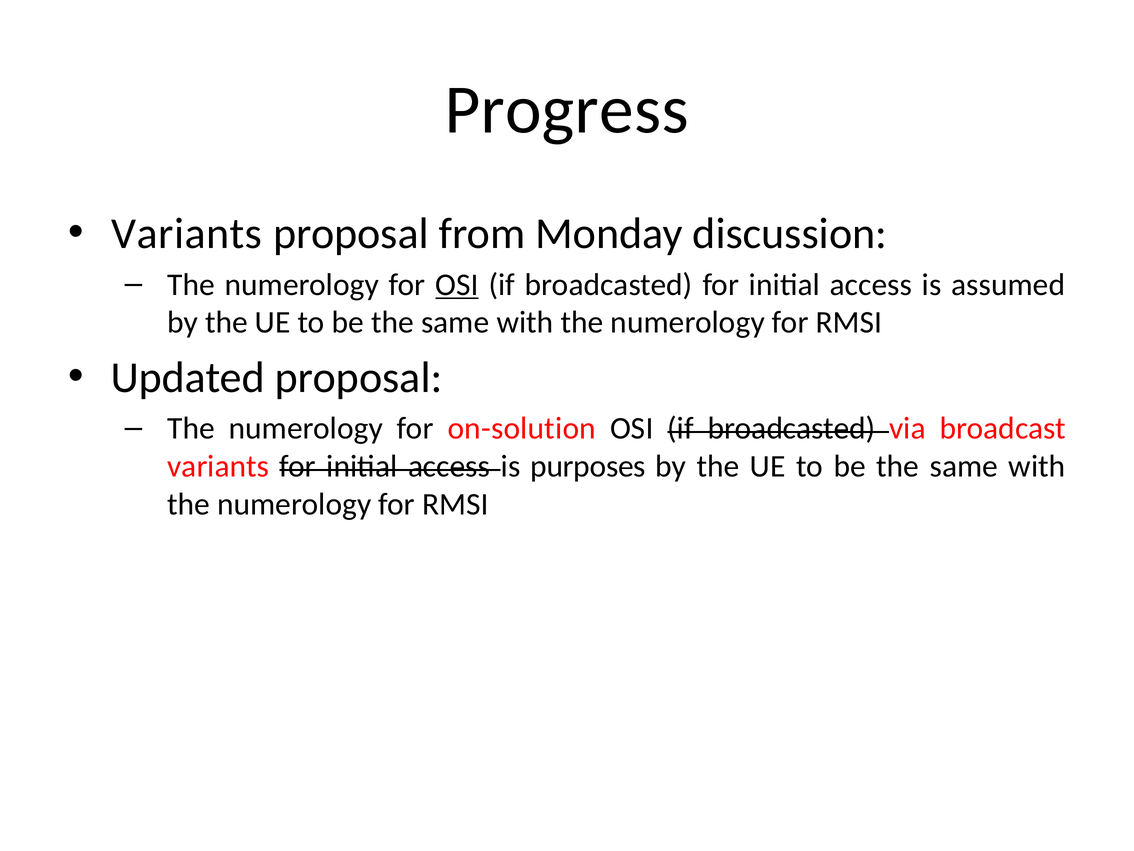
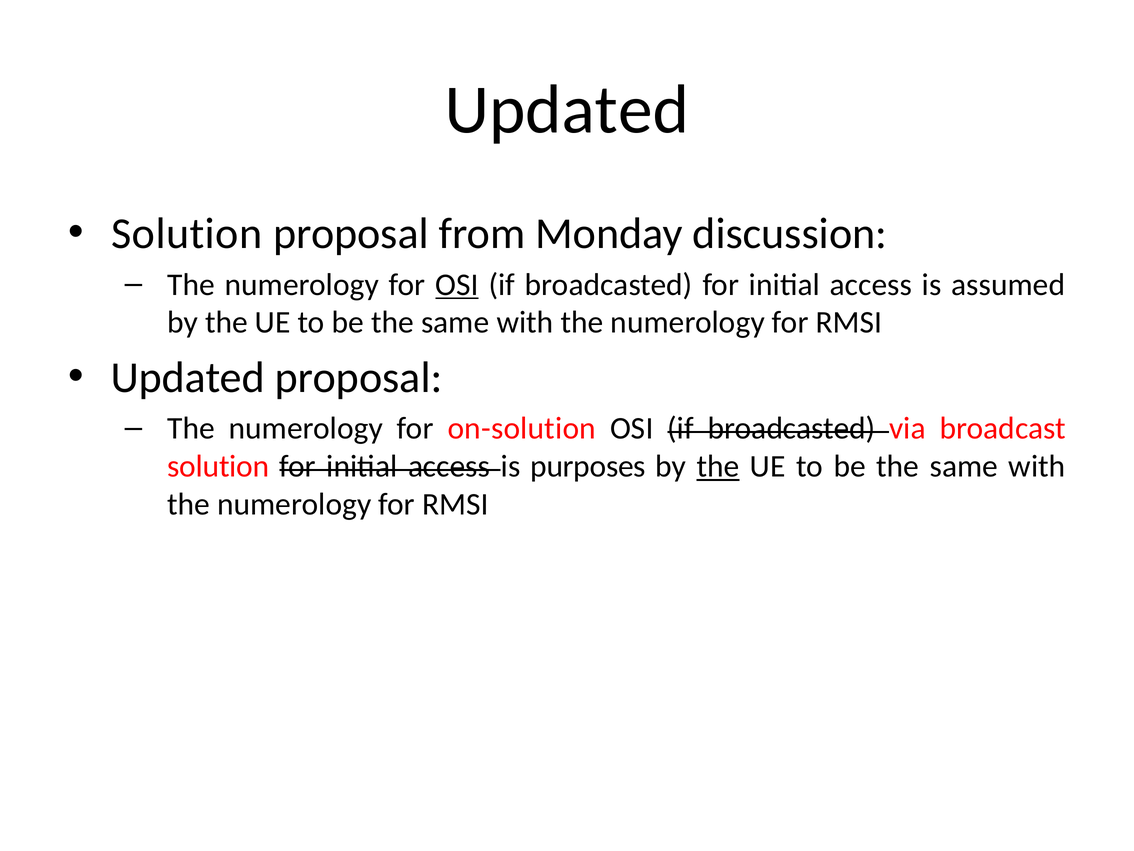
Progress: Progress -> Updated (567, 110)
Variants: Variants -> Solution (187, 234)
variants: variants -> solution (218, 466)
the underline: none -> present (718, 466)
